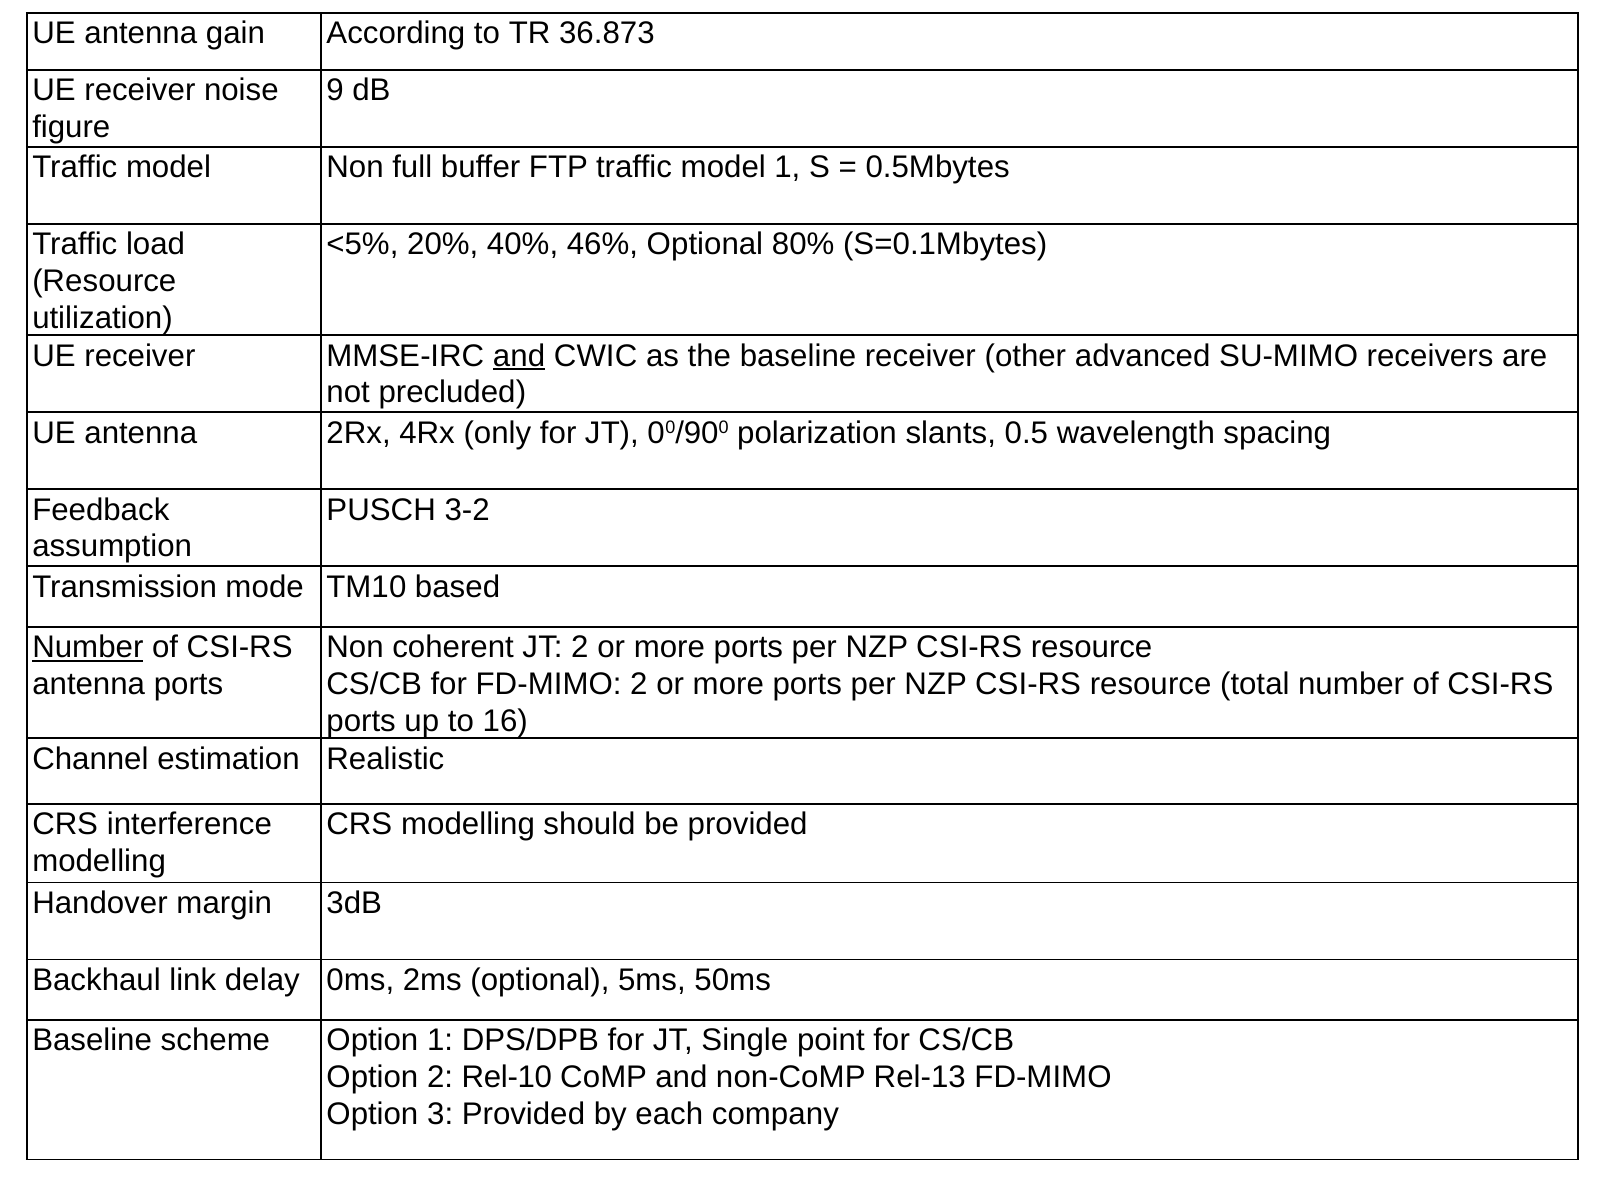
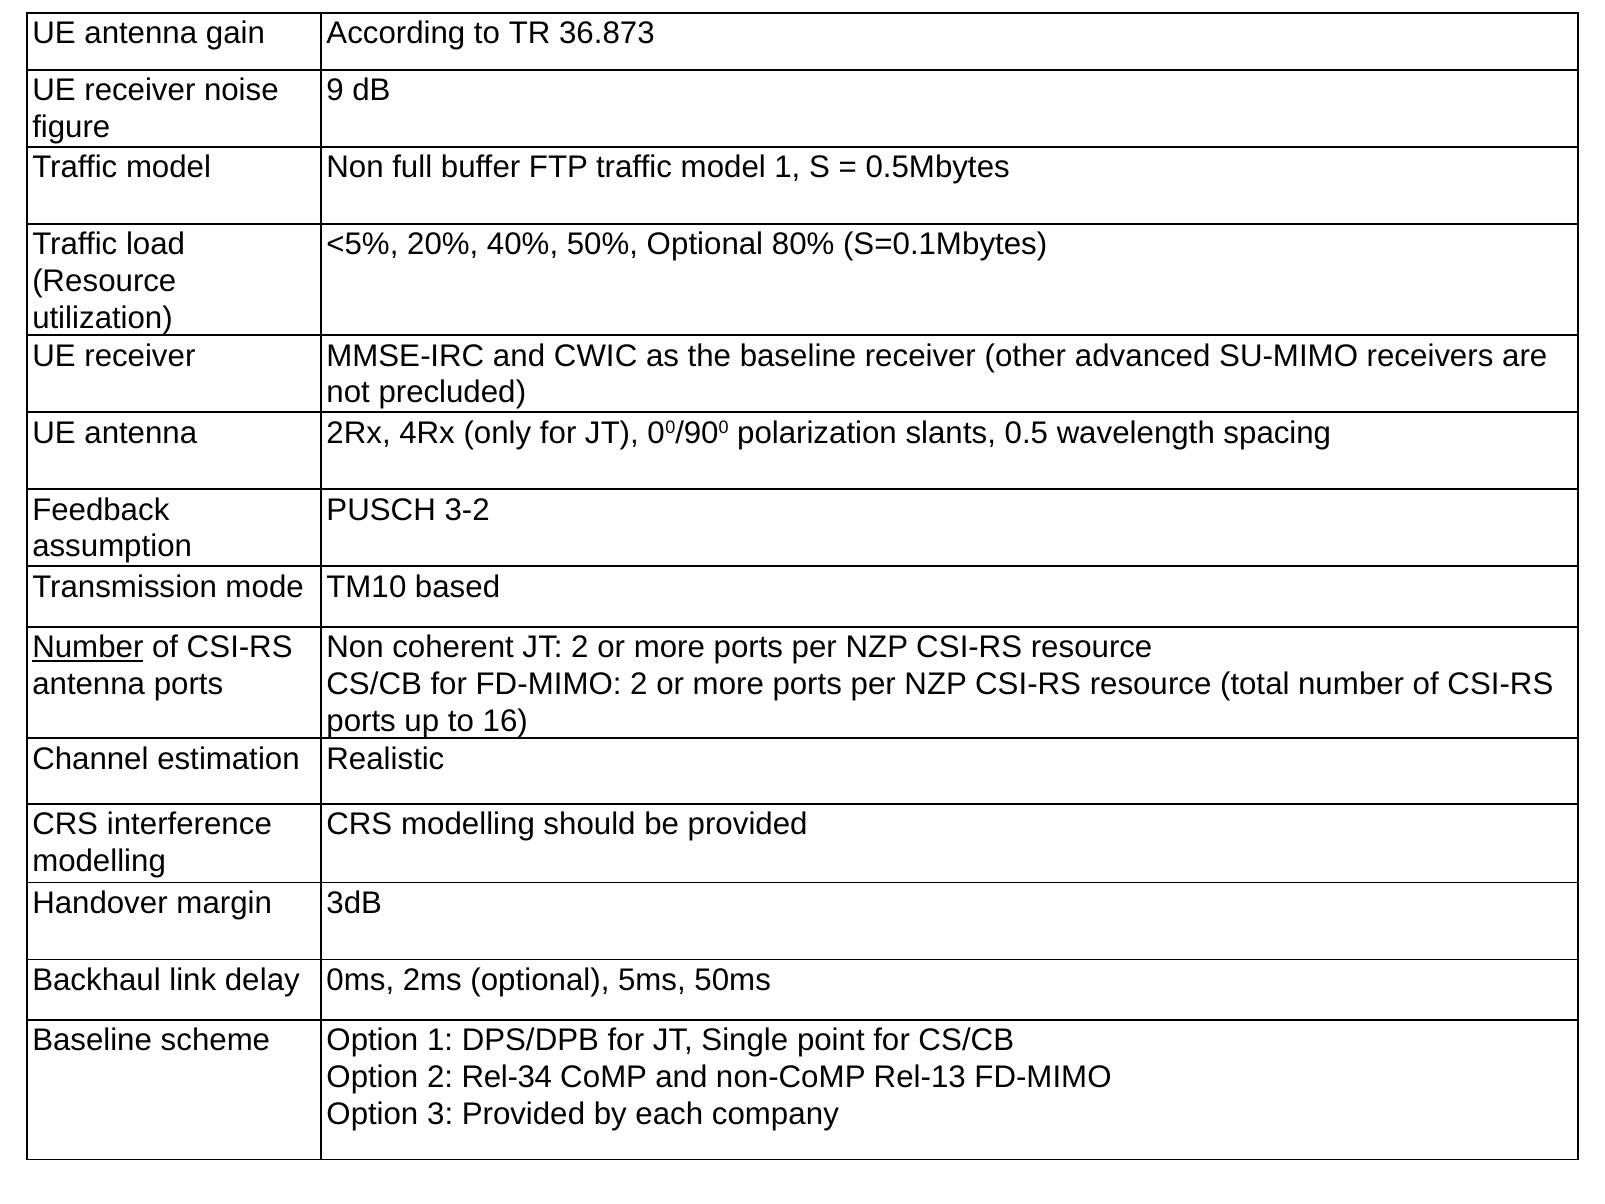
46%: 46% -> 50% (602, 245)
and underline: present -> none (519, 356)
Rel-10: Rel-10 -> Rel-34 (507, 1077)
